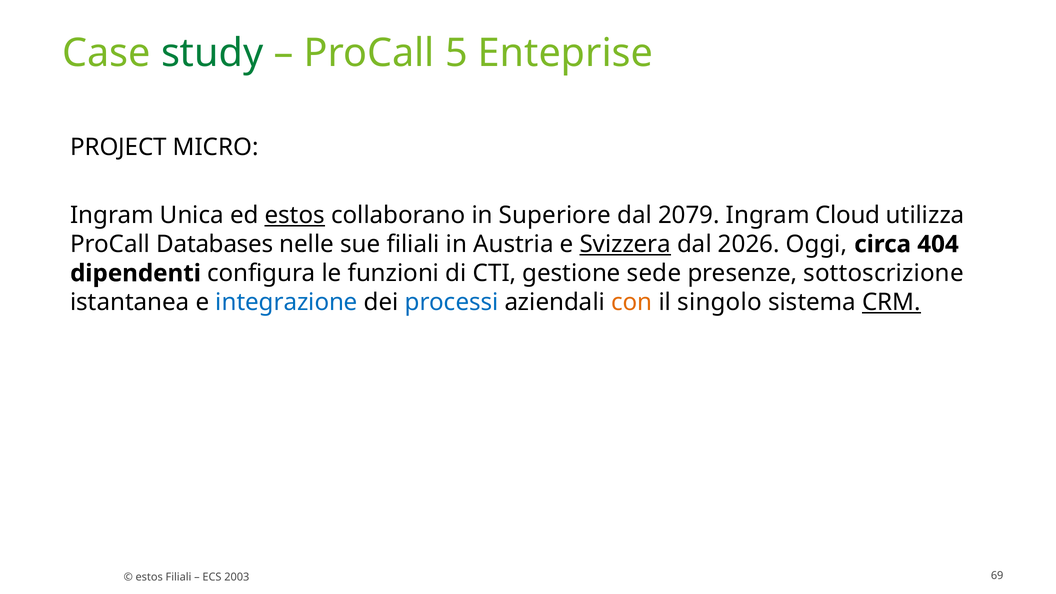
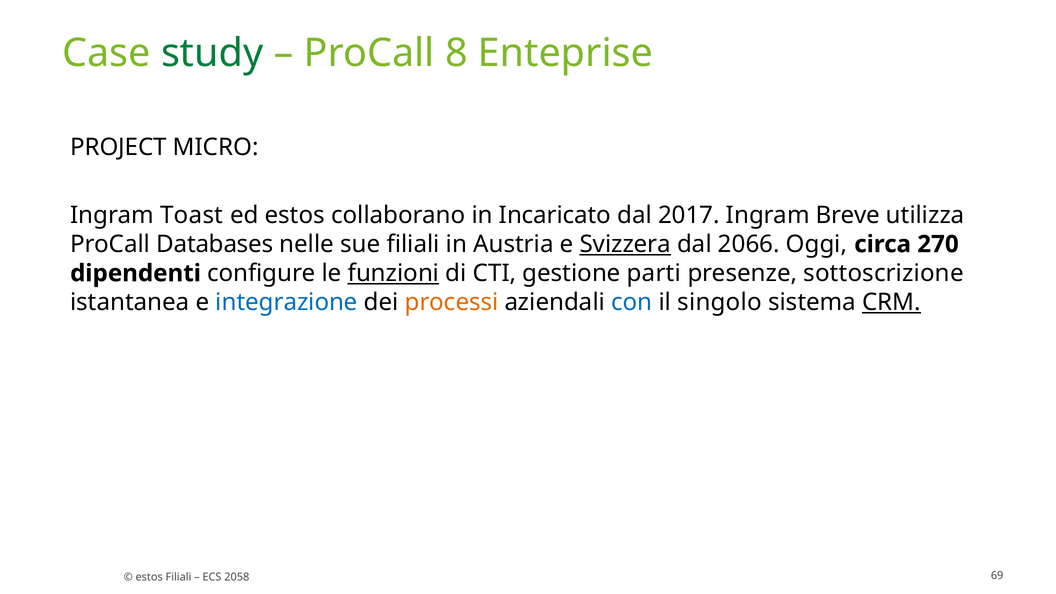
5: 5 -> 8 (456, 53)
Unica: Unica -> Toast (192, 215)
estos underline: present -> none (295, 215)
Superiore: Superiore -> Incaricato (555, 215)
2079: 2079 -> 2017 (689, 215)
Cloud: Cloud -> Breve (848, 215)
2026: 2026 -> 2066 (749, 244)
404: 404 -> 270 (938, 244)
configura: configura -> configure (261, 273)
funzioni underline: none -> present (393, 273)
sede: sede -> parti (654, 273)
processi colour: blue -> orange (452, 302)
con colour: orange -> blue (632, 302)
2003: 2003 -> 2058 (237, 577)
